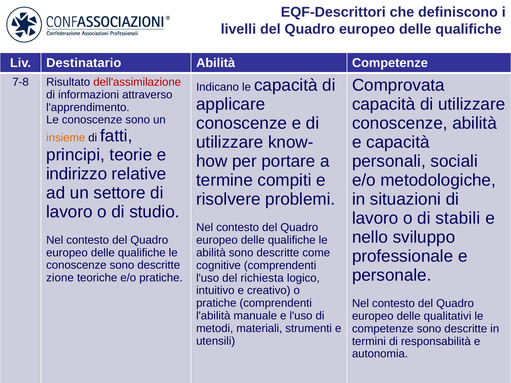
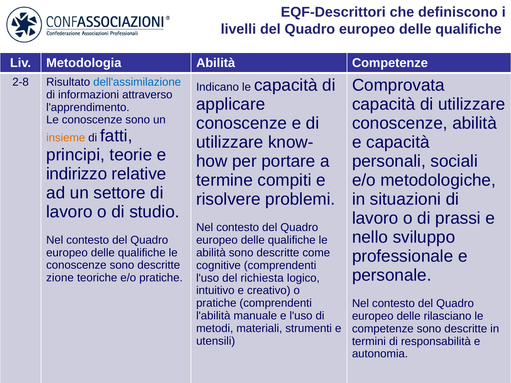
Destinatario: Destinatario -> Metodologia (84, 63)
7-8: 7-8 -> 2-8 (21, 82)
dell'assimilazione colour: red -> blue (137, 82)
stabili: stabili -> prassi (458, 218)
qualitativi: qualitativi -> rilasciano (448, 316)
